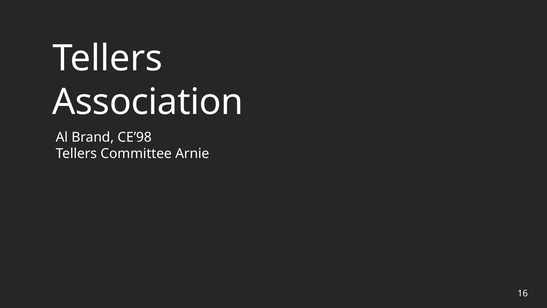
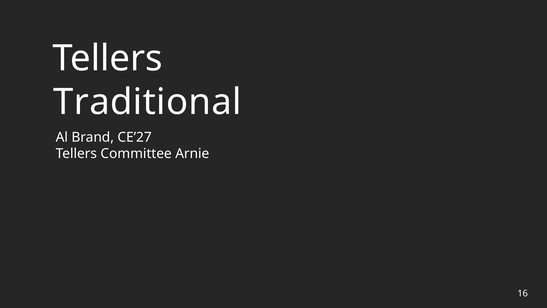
Association: Association -> Traditional (147, 102)
CE’98: CE’98 -> CE’27 (135, 137)
